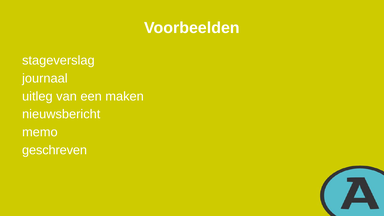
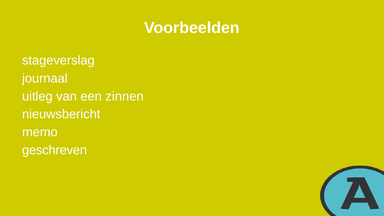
maken: maken -> zinnen (125, 96)
